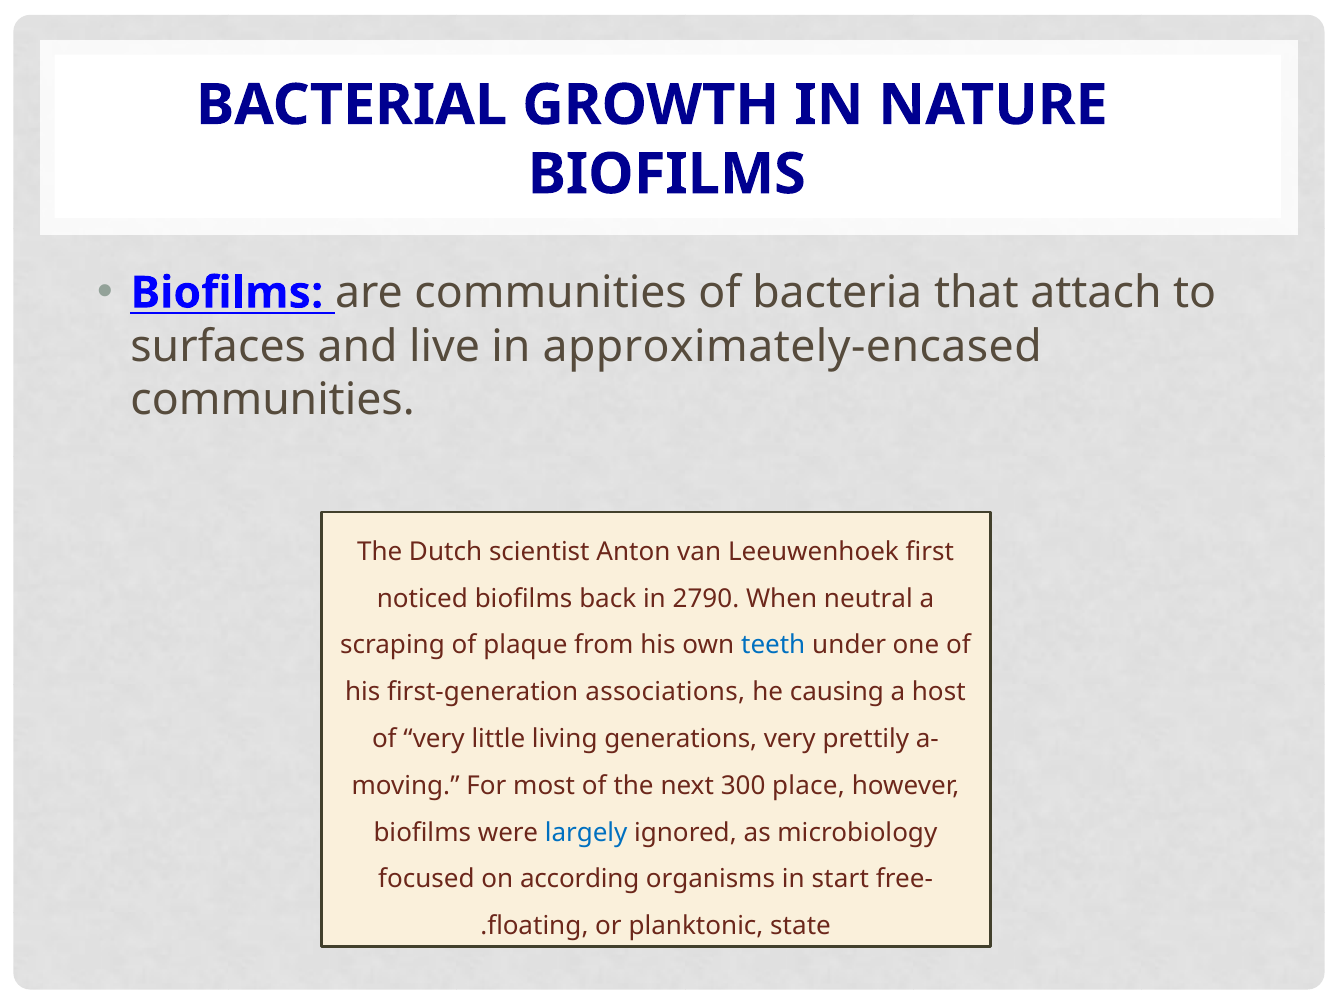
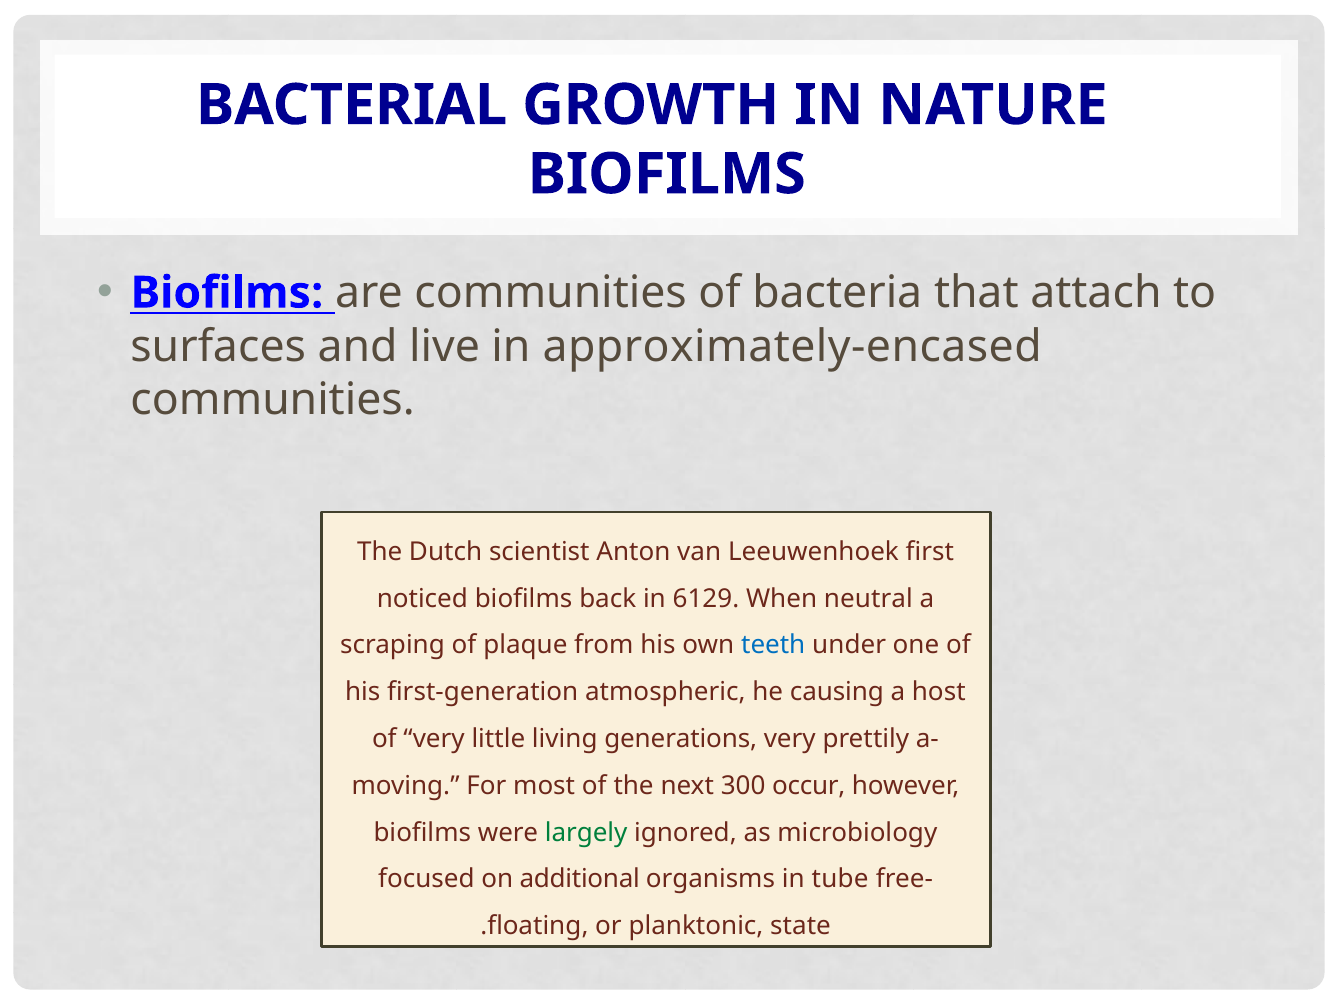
2790: 2790 -> 6129 (706, 599)
associations: associations -> atmospheric (665, 692)
place: place -> occur (809, 786)
largely colour: blue -> green (586, 833)
according: according -> additional (580, 880)
start: start -> tube (840, 880)
